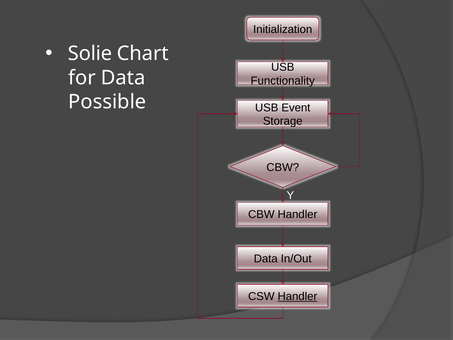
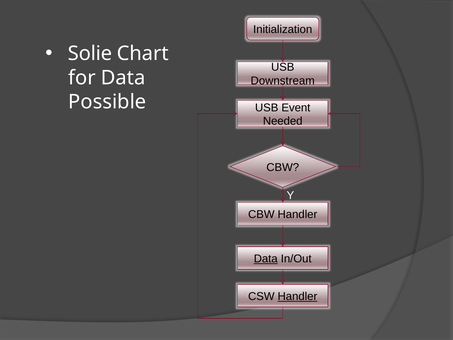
Functionality: Functionality -> Downstream (283, 81)
Storage: Storage -> Needed (283, 121)
Data underline: none -> present (266, 259)
